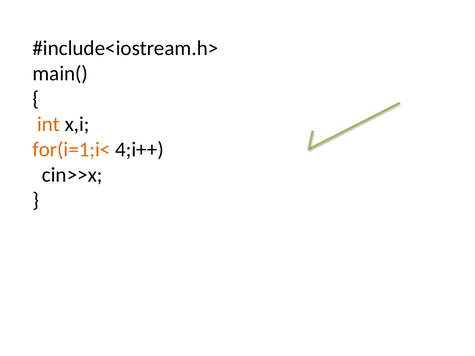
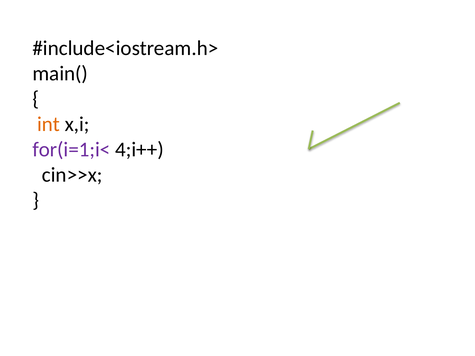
for(i=1;i< colour: orange -> purple (71, 150)
